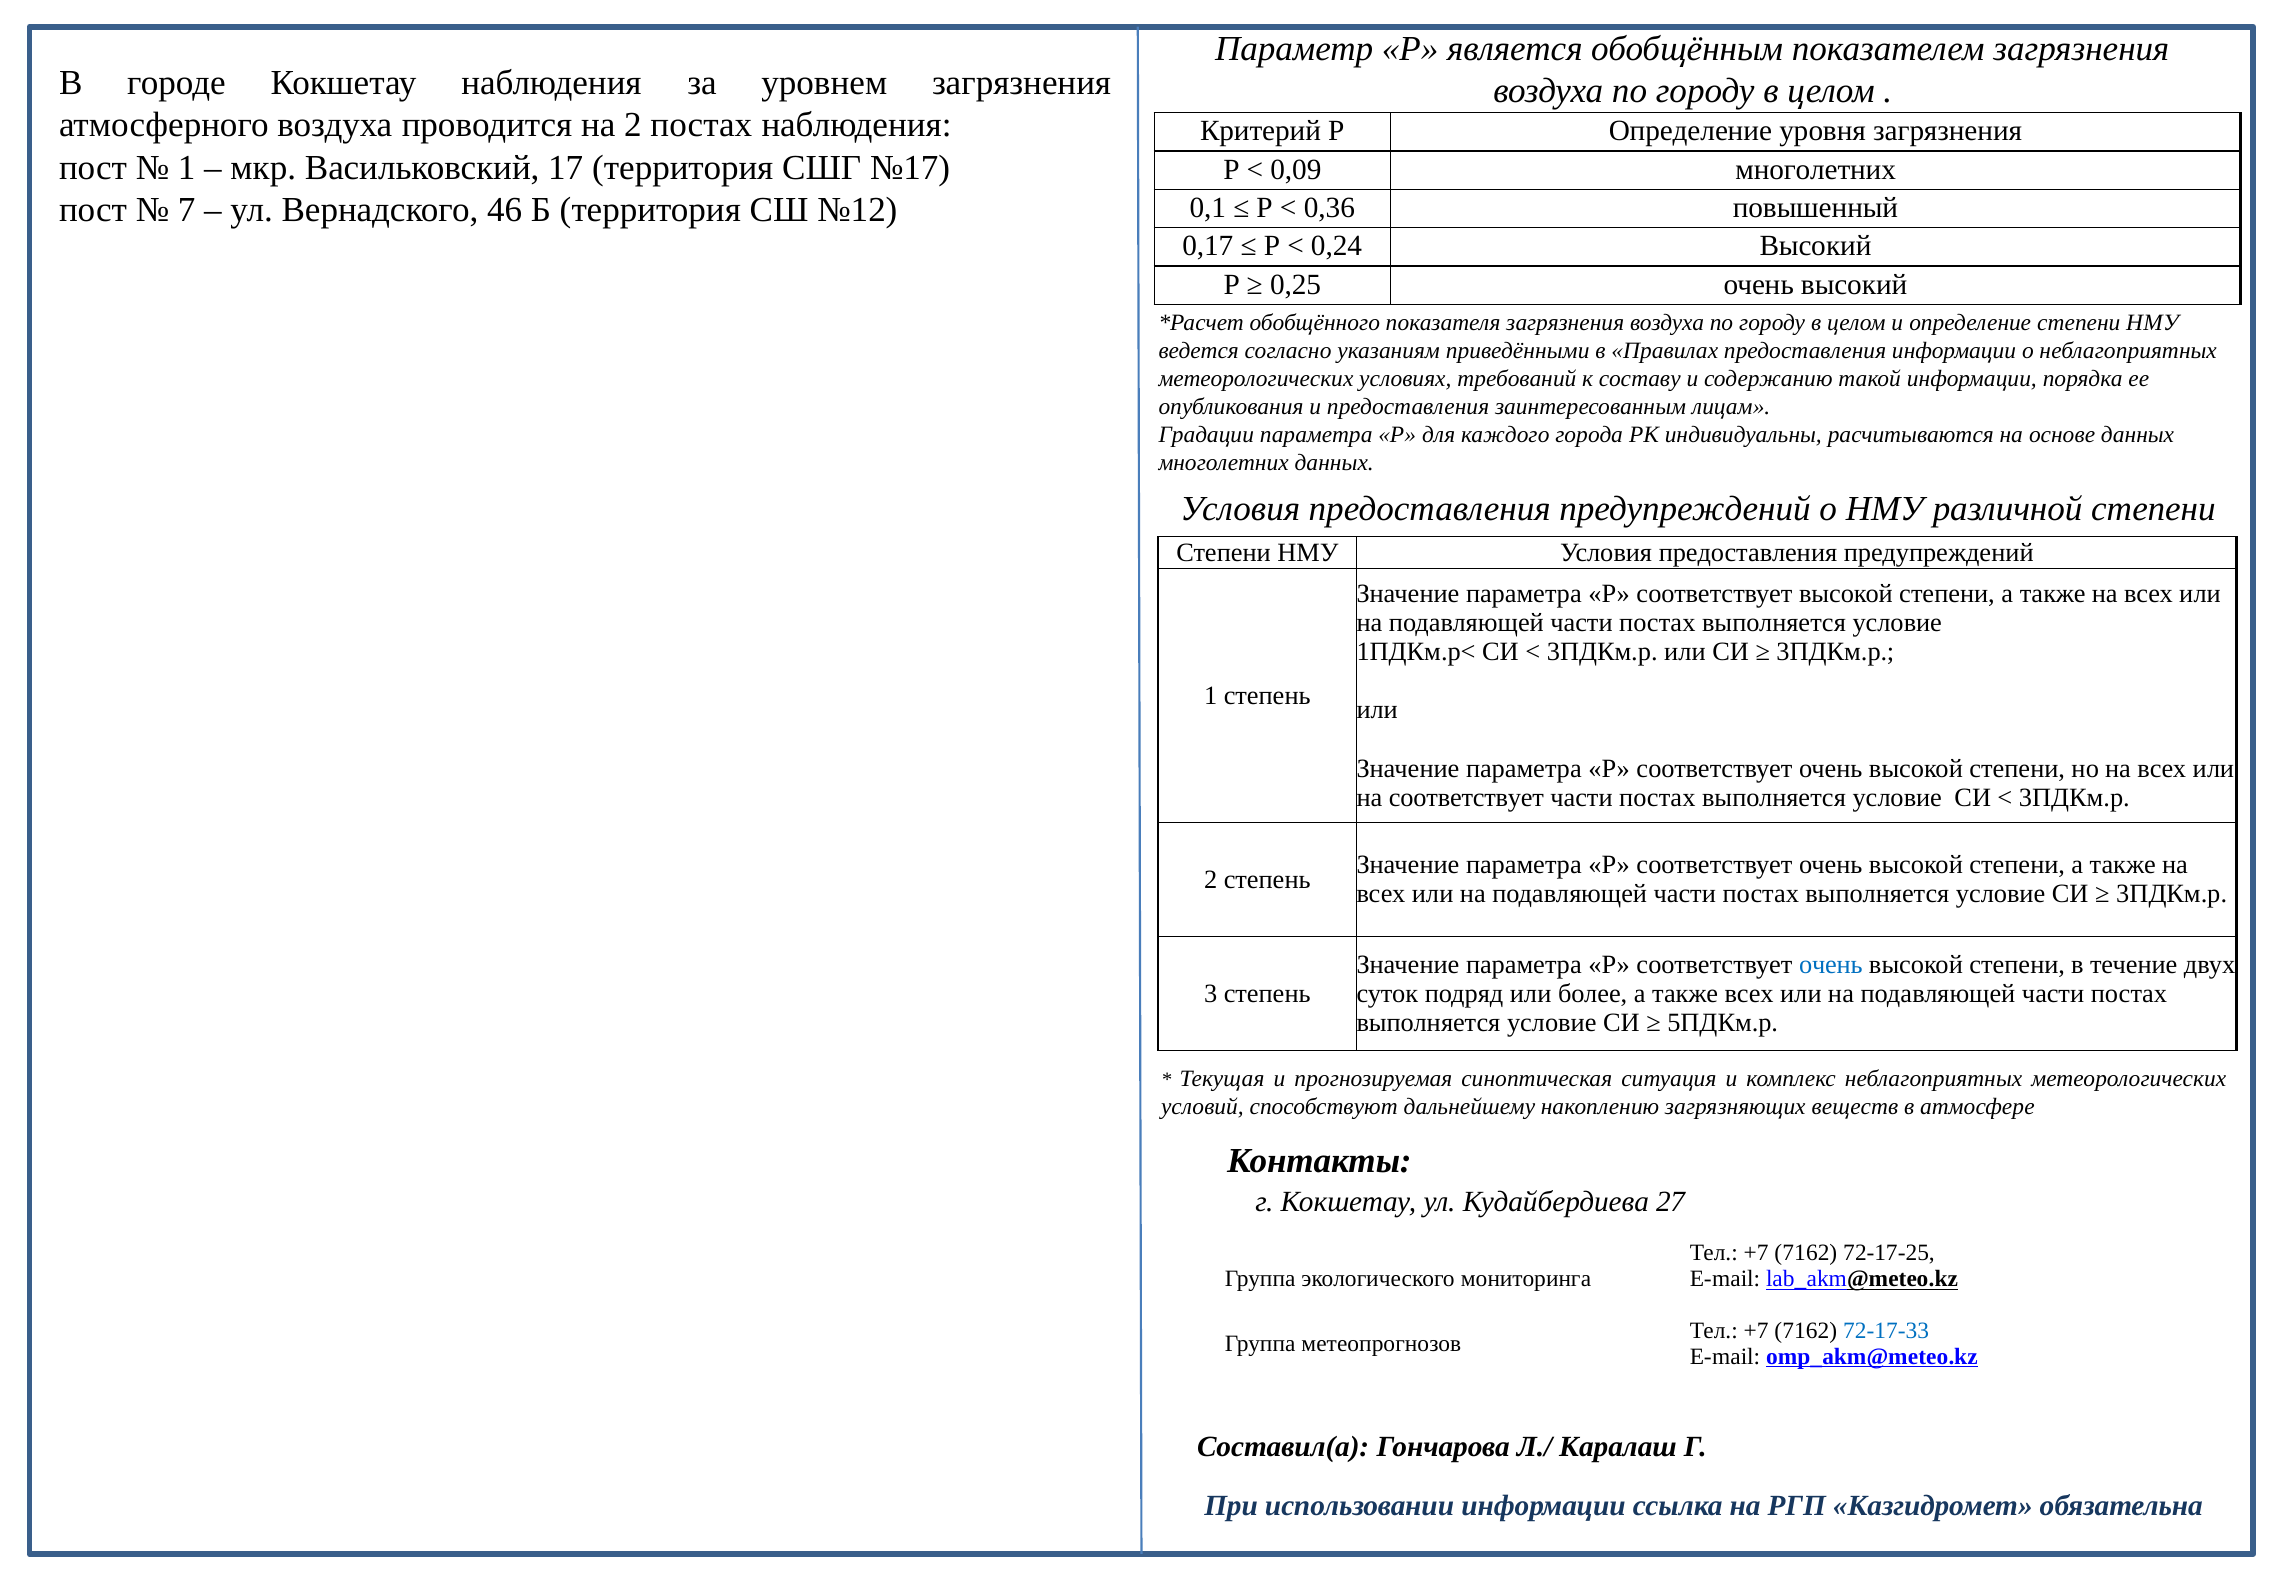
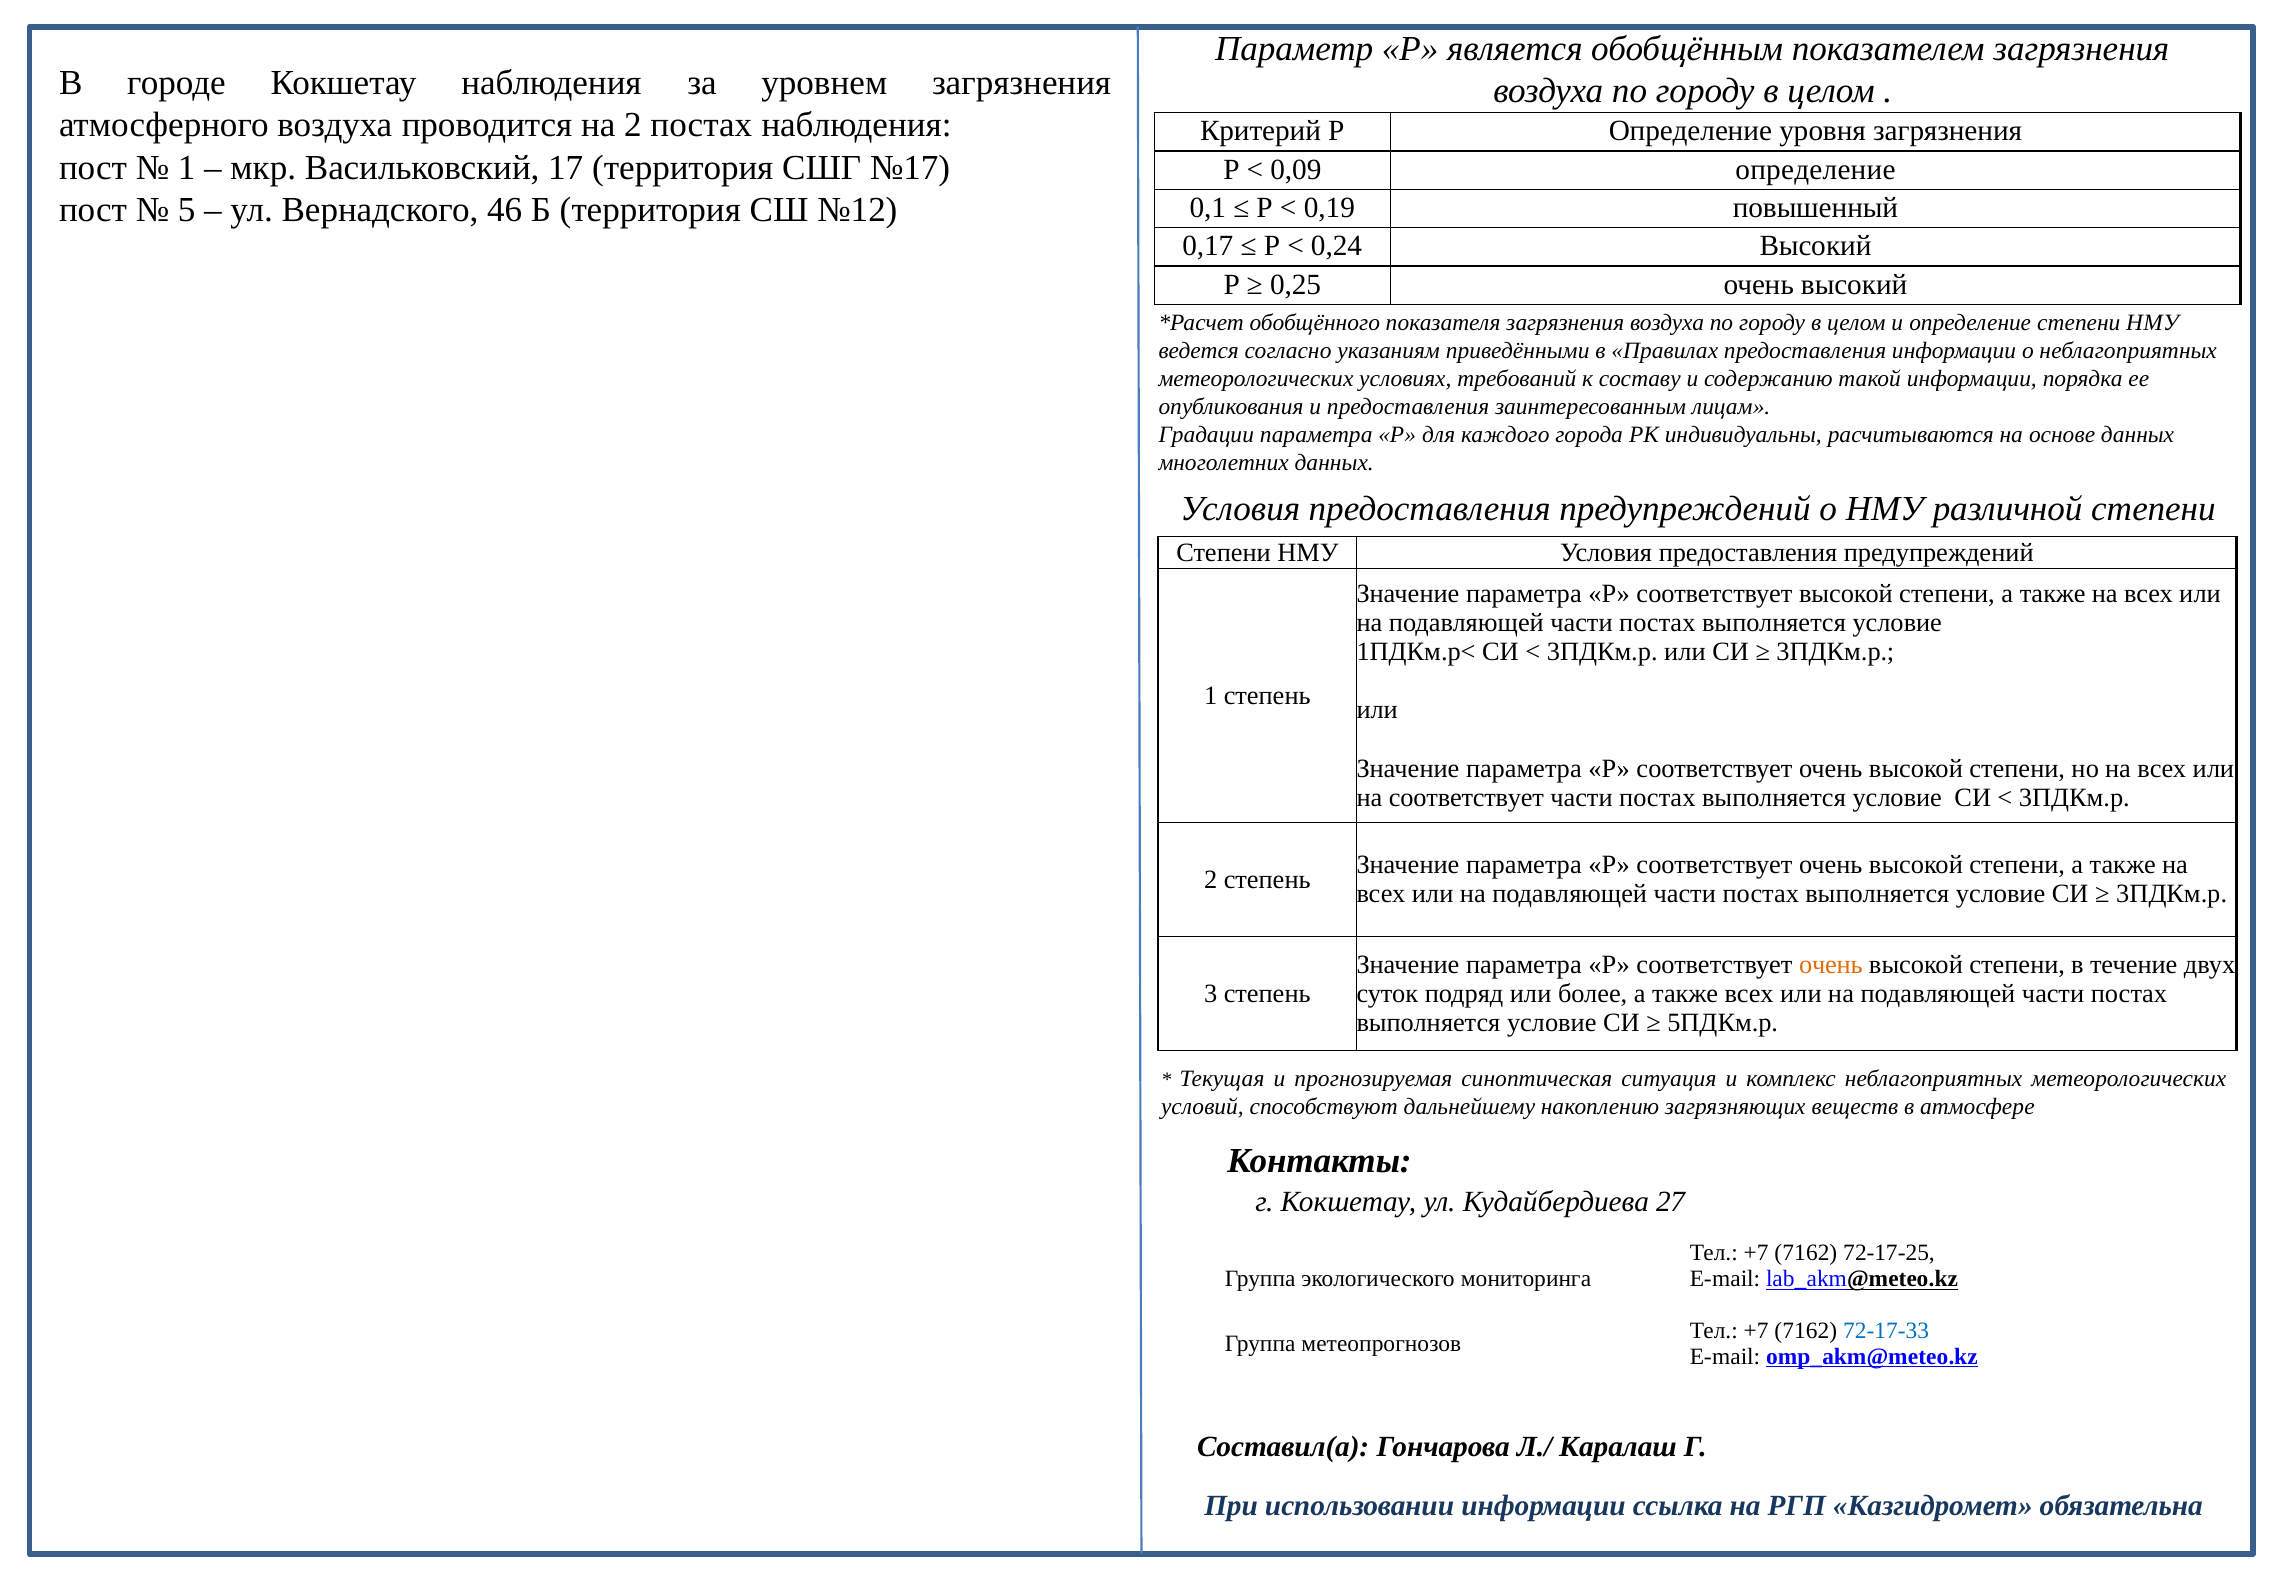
0,09 многолетних: многолетних -> определение (1815, 170)
7: 7 -> 5 (187, 210)
0,36: 0,36 -> 0,19 (1329, 208)
очень colour: blue -> orange (1831, 964)
